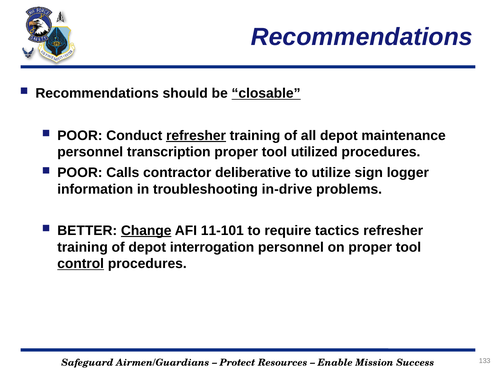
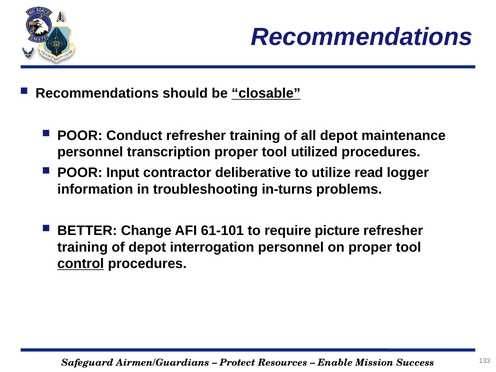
refresher underline: present -> none (196, 136)
Calls: Calls -> Input (123, 173)
sign: sign -> read (369, 173)
in-drive: in-drive -> in-turns (287, 189)
Change underline: present -> none (146, 231)
11-101: 11-101 -> 61-101 (222, 231)
tactics: tactics -> picture (337, 231)
